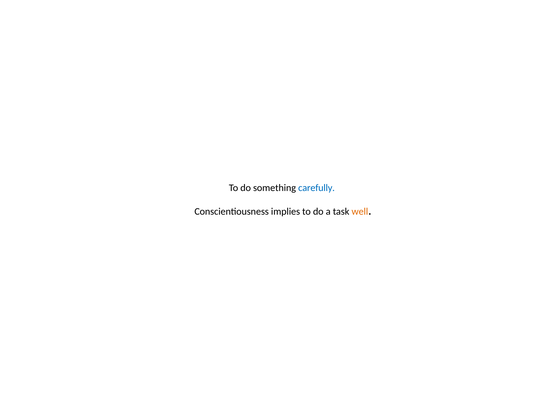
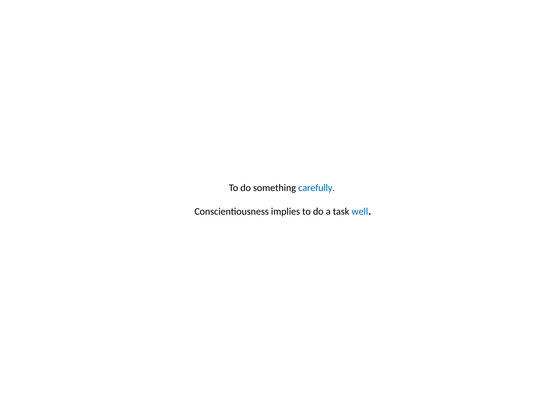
well colour: orange -> blue (360, 212)
